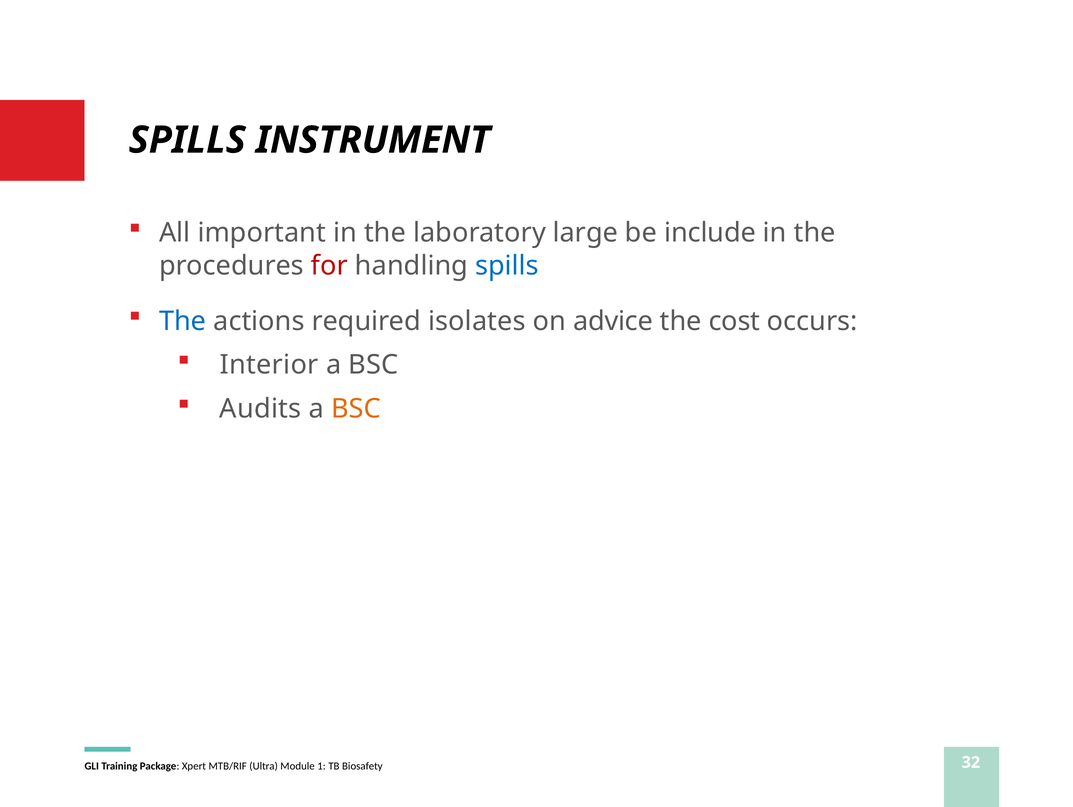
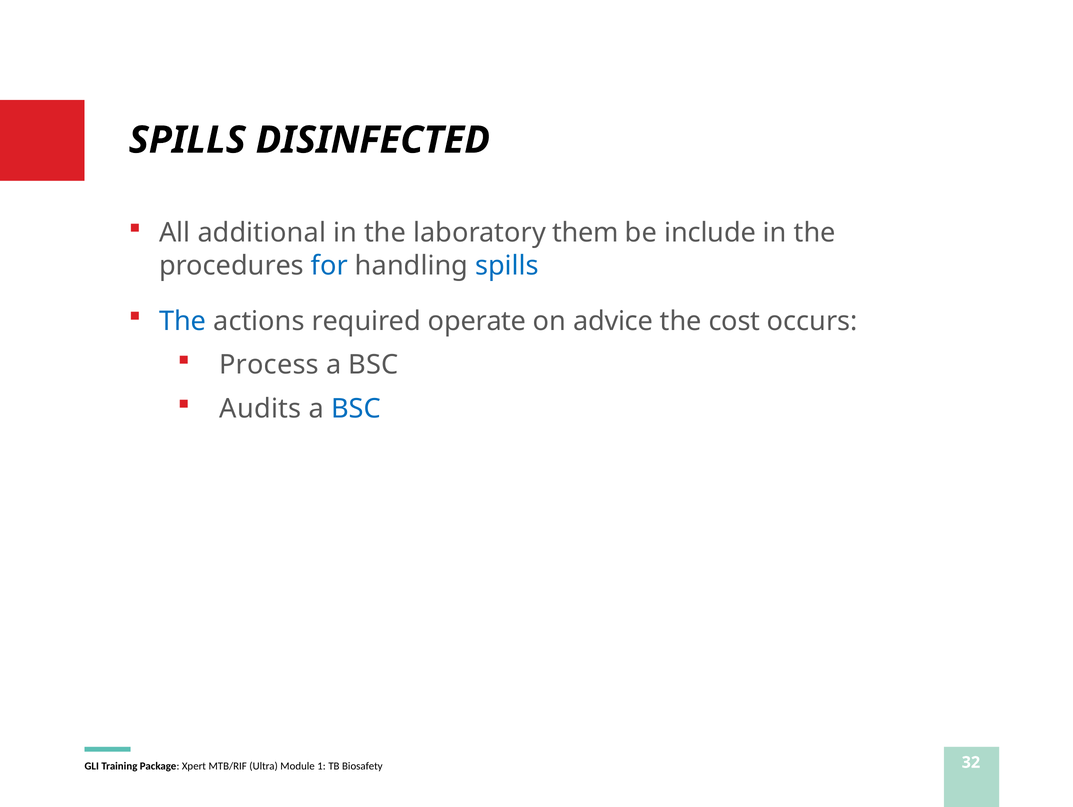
INSTRUMENT: INSTRUMENT -> DISINFECTED (373, 140)
important: important -> additional (262, 233)
large: large -> them (586, 233)
for colour: red -> blue (329, 266)
isolates: isolates -> operate (477, 321)
Interior: Interior -> Process (269, 365)
BSC colour: orange -> blue (356, 409)
